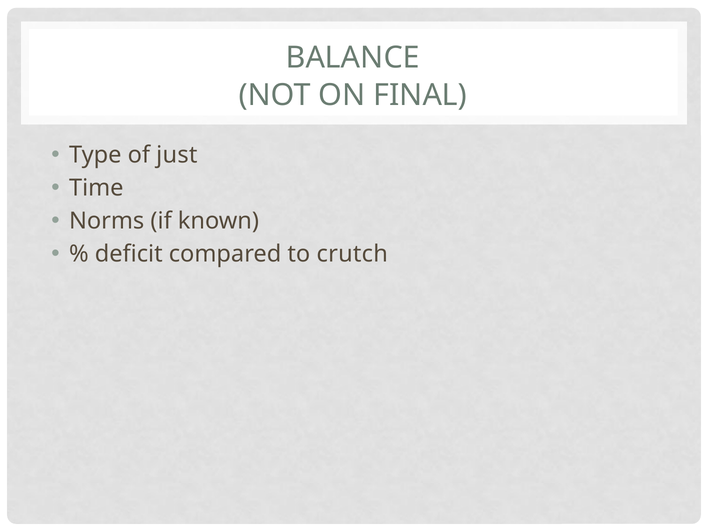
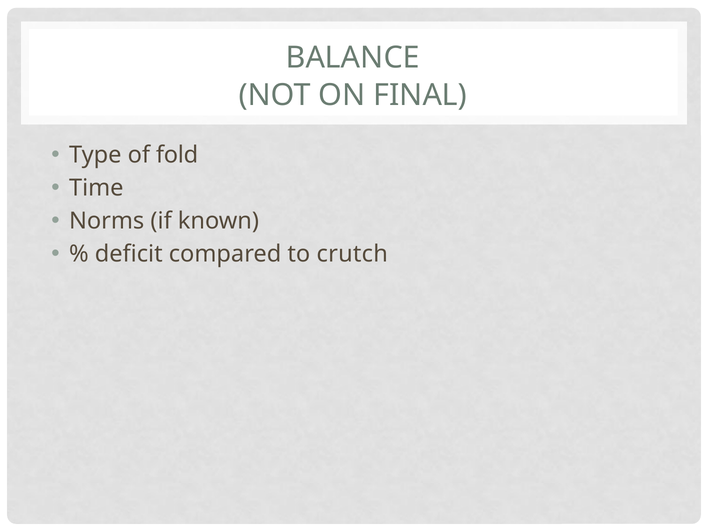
just: just -> fold (177, 155)
